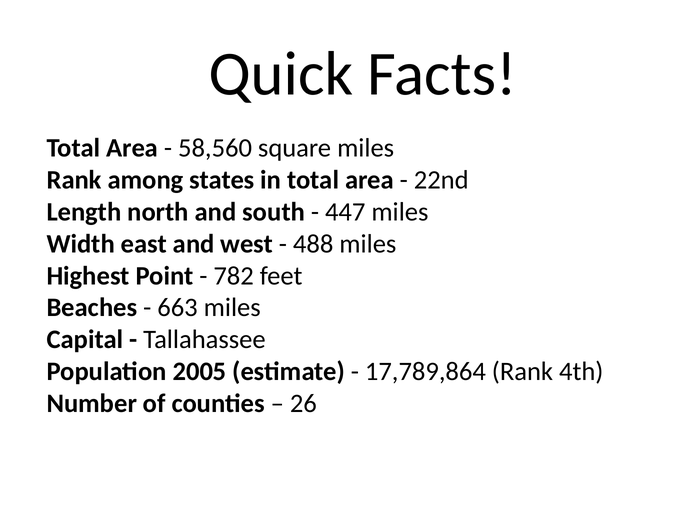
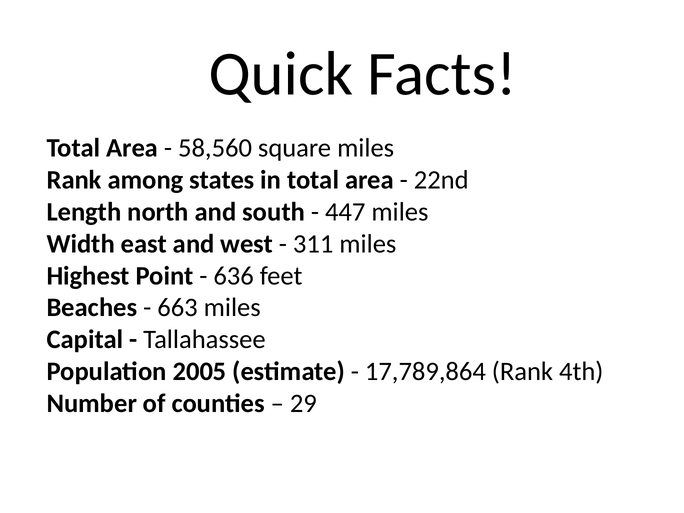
488: 488 -> 311 (313, 244)
782: 782 -> 636 (234, 276)
26: 26 -> 29 (303, 403)
